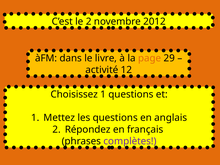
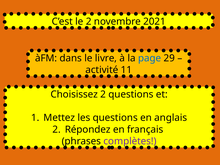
2012: 2012 -> 2021 (154, 22)
page colour: orange -> blue (150, 58)
12: 12 -> 11 (126, 70)
Choisissez 1: 1 -> 2 (103, 94)
